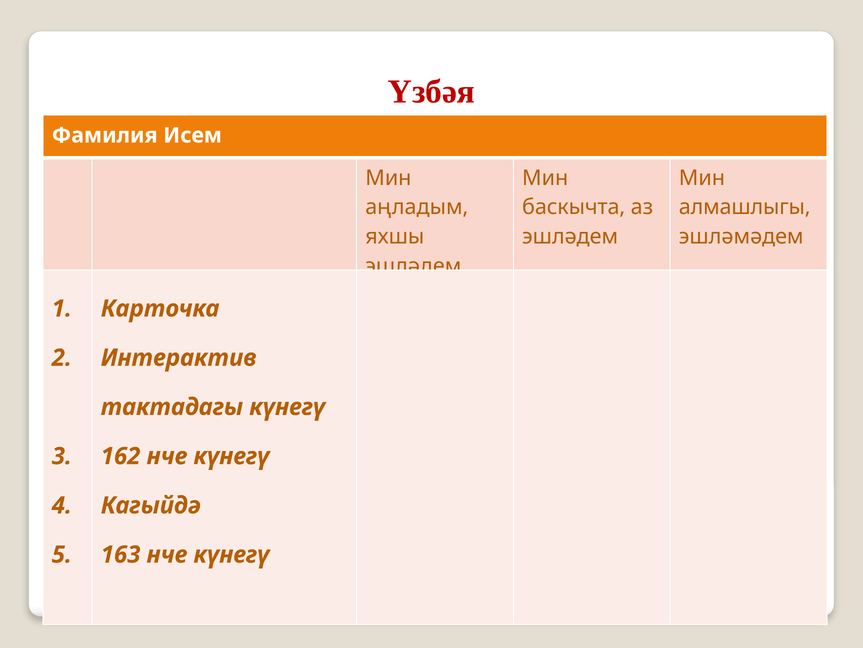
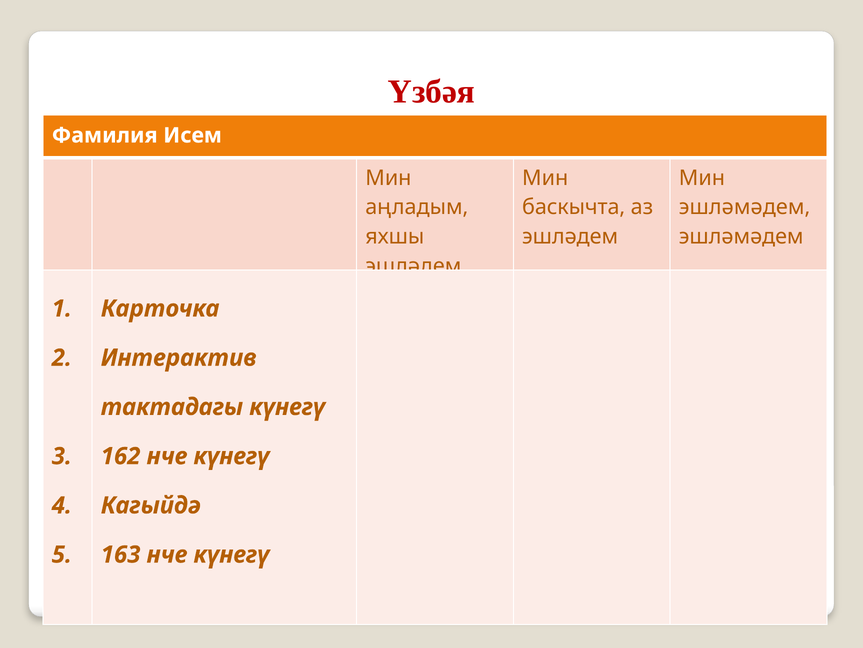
алмашлыгы: алмашлыгы -> эшләмәдем (745, 207)
